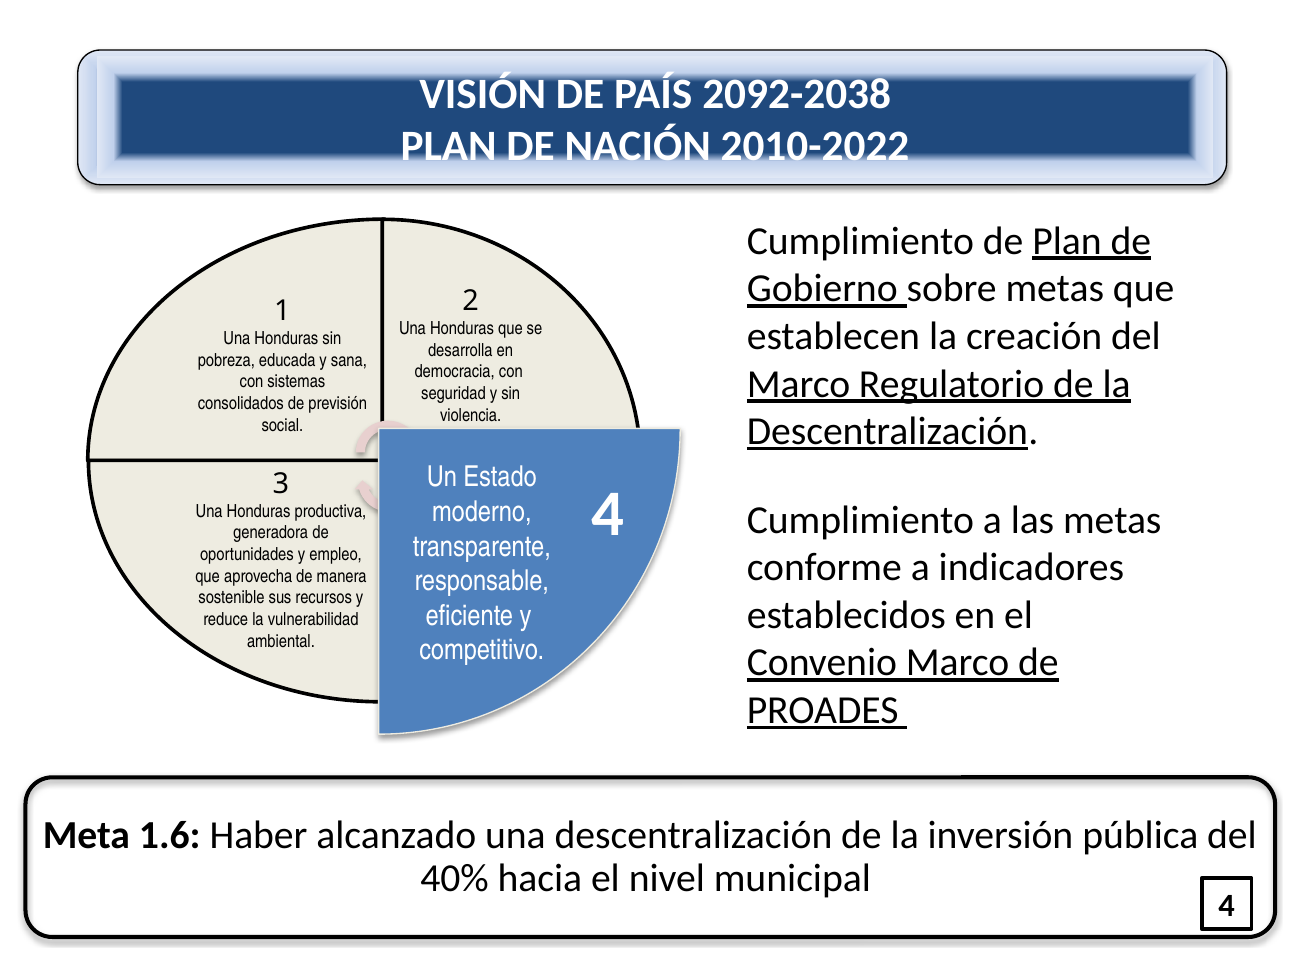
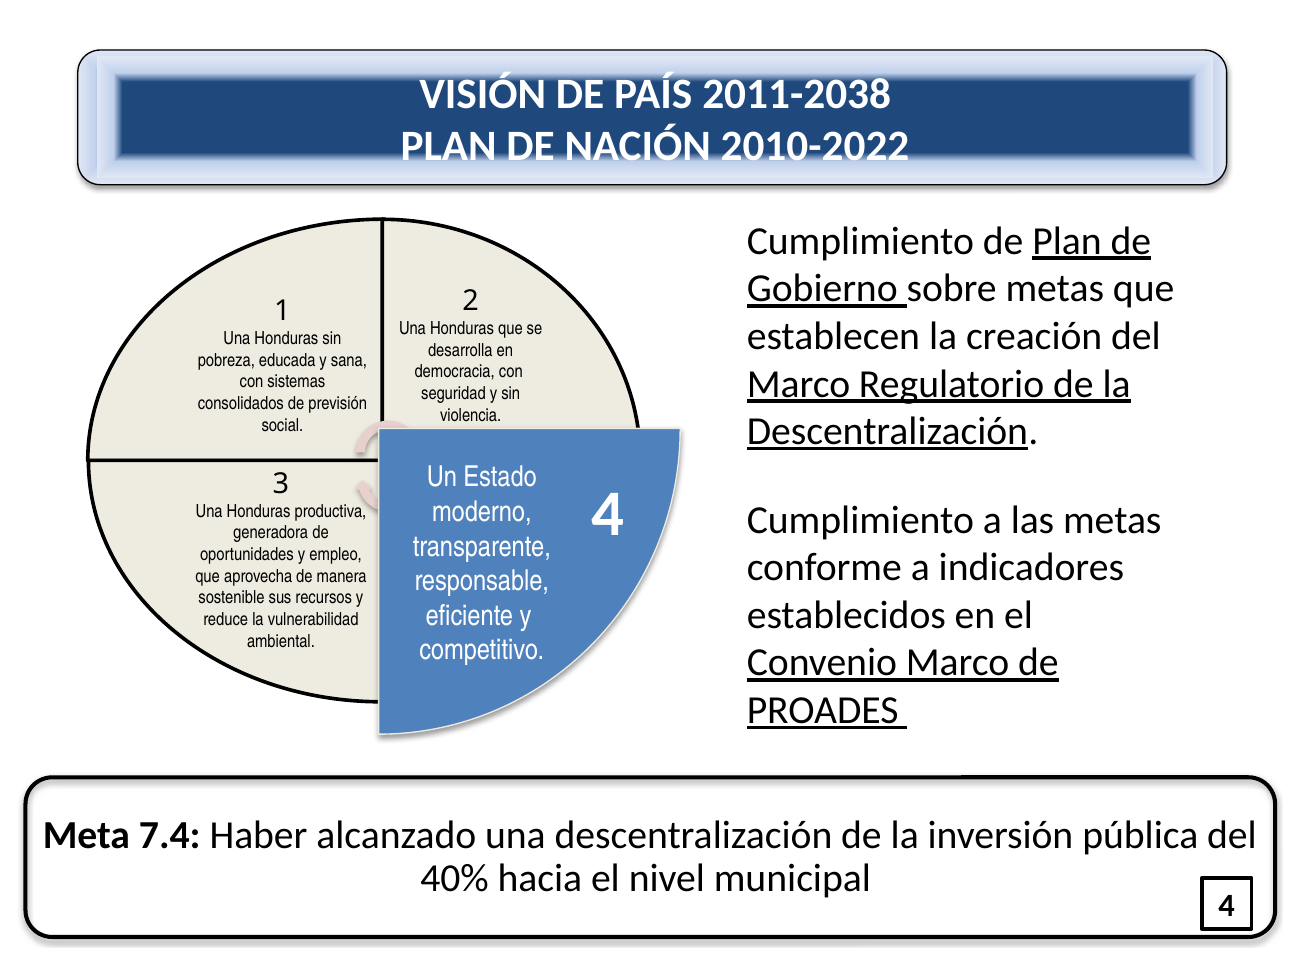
2092-2038: 2092-2038 -> 2011-2038 (797, 94)
1.6: 1.6 -> 7.4 (170, 836)
